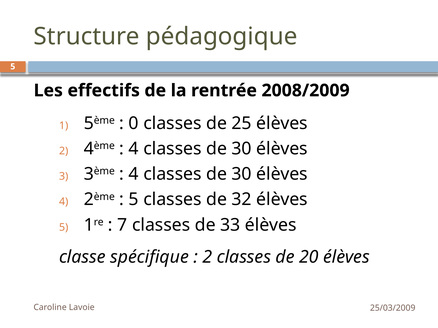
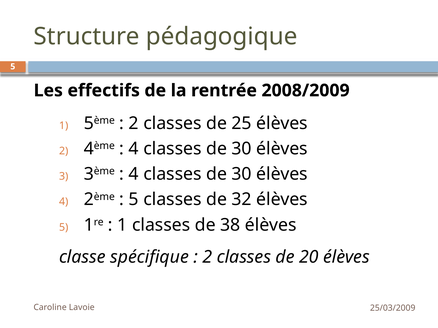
0: 0 -> 2 (134, 123)
7: 7 -> 1 (122, 225)
33: 33 -> 38 (230, 225)
